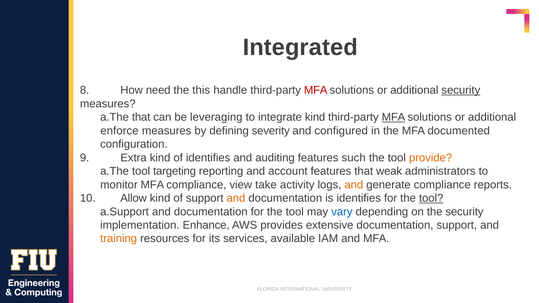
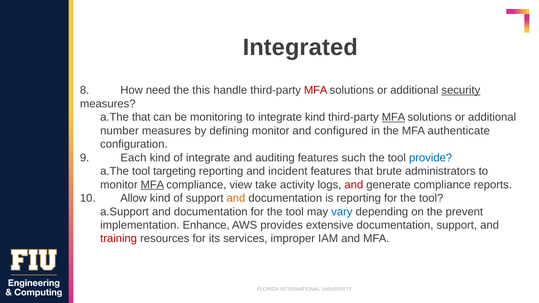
leveraging: leveraging -> monitoring (216, 117)
enforce: enforce -> number (119, 131)
defining severity: severity -> monitor (271, 131)
documented: documented -> authenticate (459, 131)
Extra: Extra -> Each (133, 158)
of identifies: identifies -> integrate (208, 158)
provide colour: orange -> blue (431, 158)
account: account -> incident (288, 171)
weak: weak -> brute (389, 171)
MFA underline: none -> present (152, 185)
and colour: orange -> red (354, 185)
is identifies: identifies -> reporting (359, 198)
tool underline: present -> none (431, 198)
the security: security -> prevent (464, 212)
training colour: orange -> red (119, 239)
available: available -> improper (293, 239)
